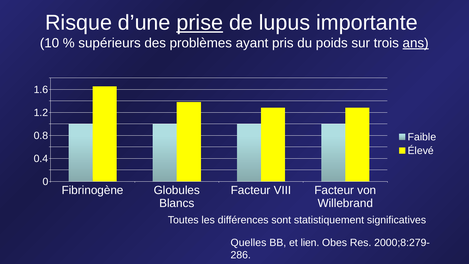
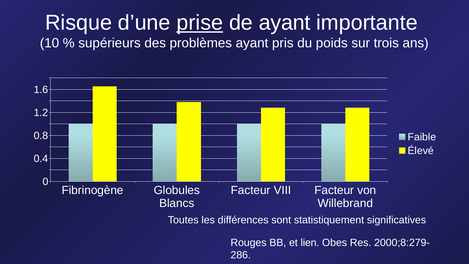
de lupus: lupus -> ayant (285, 23)
ans underline: present -> none (416, 43)
Quelles: Quelles -> Rouges (249, 242)
